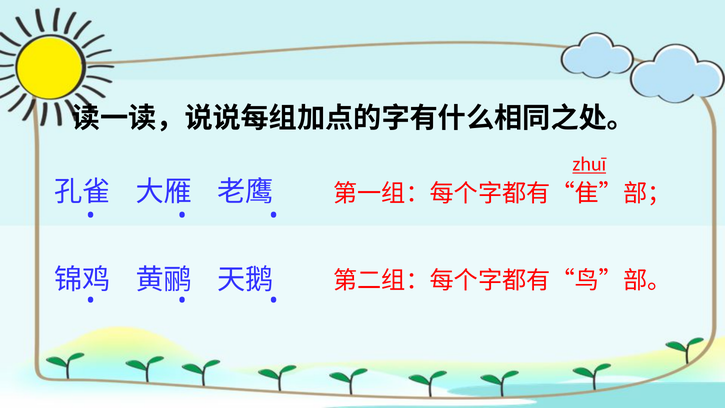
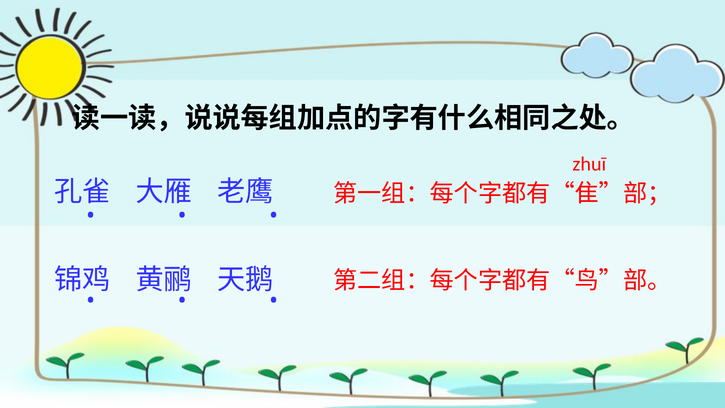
zhuī underline: present -> none (589, 164)
